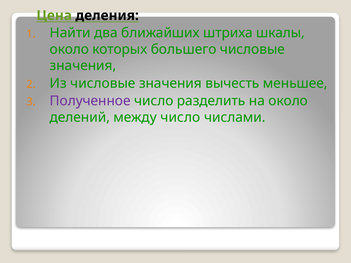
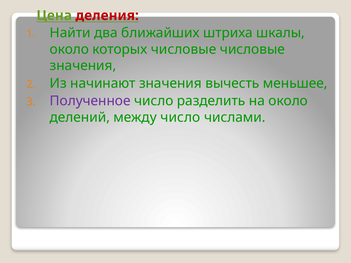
деления colour: black -> red (107, 16)
которых большего: большего -> числовые (184, 49)
Из числовые: числовые -> начинают (103, 83)
